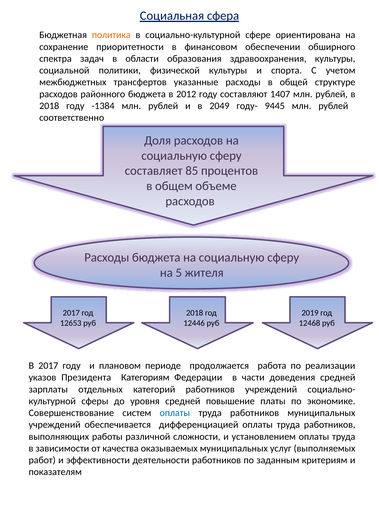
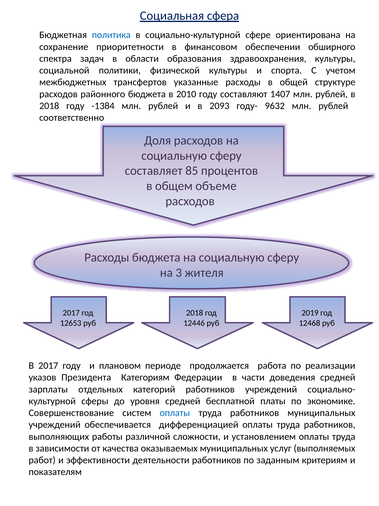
политика colour: orange -> blue (111, 35)
2012: 2012 -> 2010 (186, 94)
2049: 2049 -> 2093 (219, 106)
9445: 9445 -> 9632 (275, 106)
5: 5 -> 3 (179, 272)
повышение: повышение -> бесплатной (230, 401)
